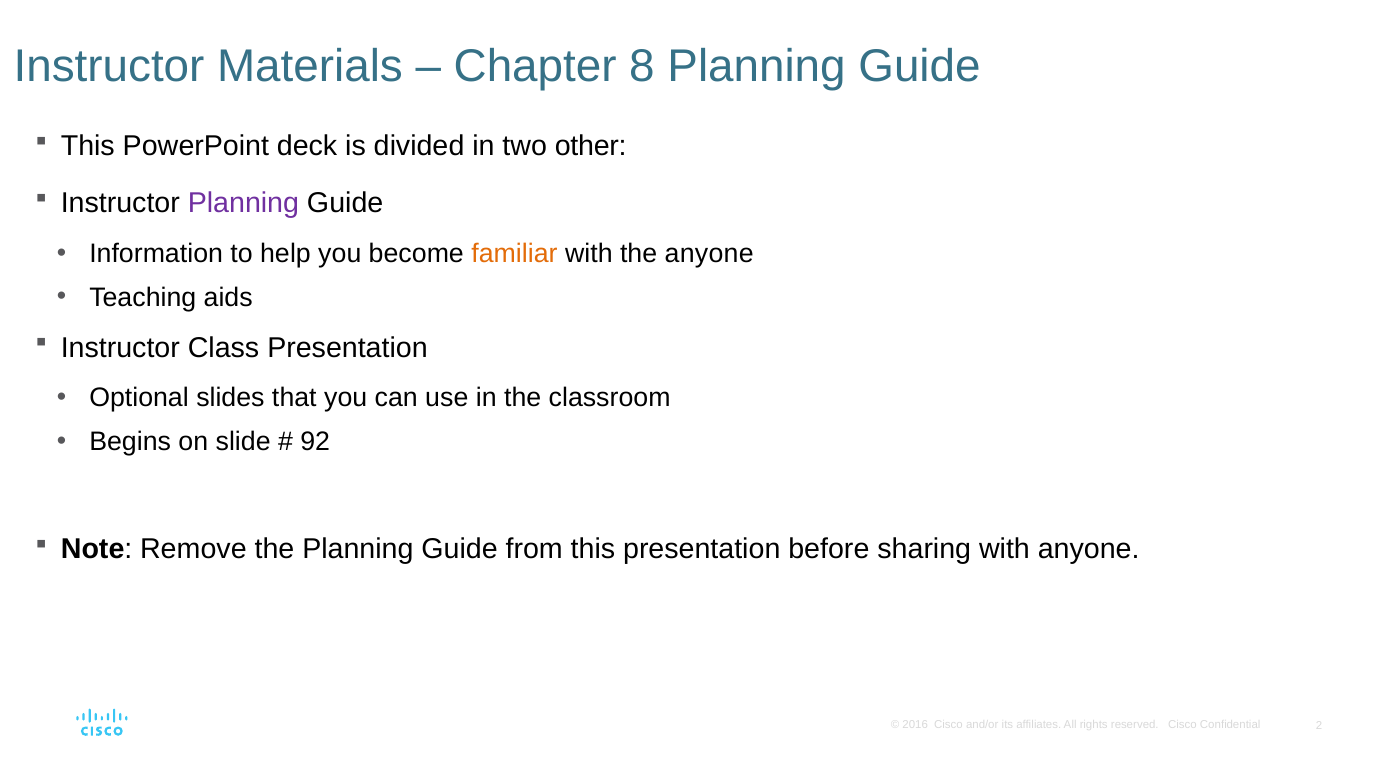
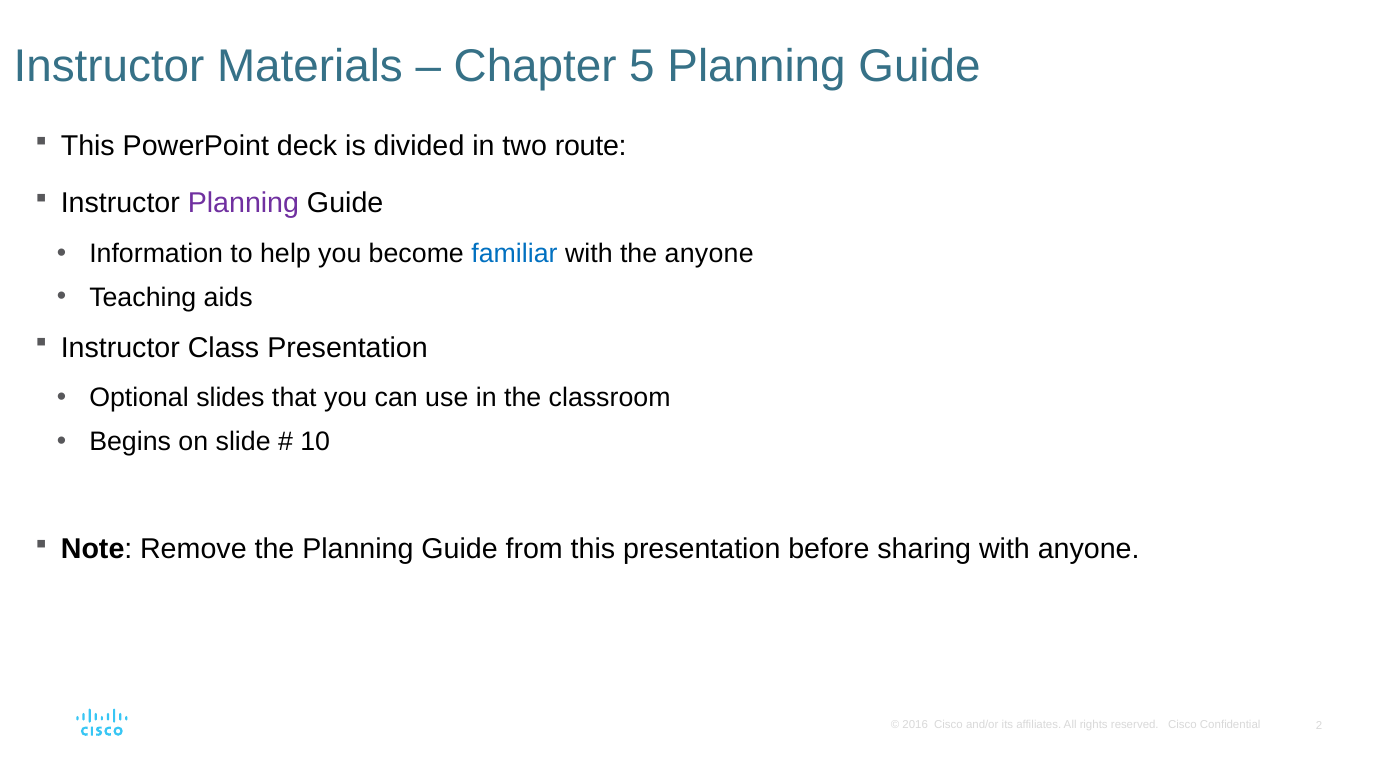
8: 8 -> 5 (642, 66)
other: other -> route (591, 146)
familiar colour: orange -> blue (514, 254)
92: 92 -> 10 (315, 442)
